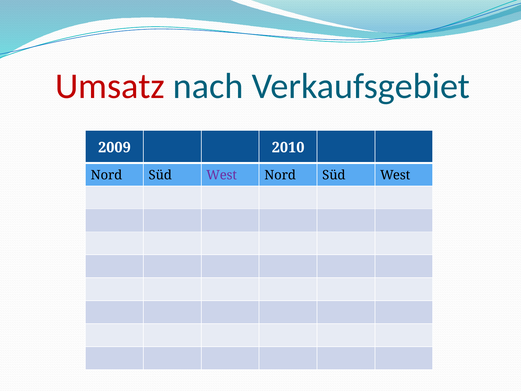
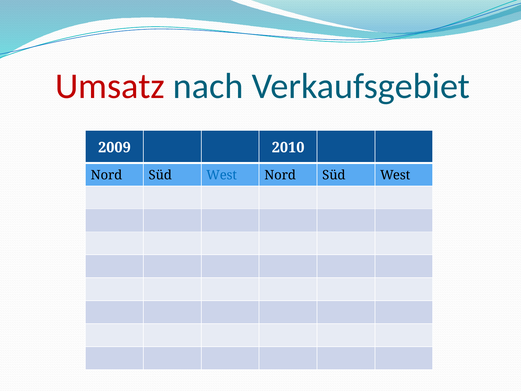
West colour: purple -> blue (222, 175)
